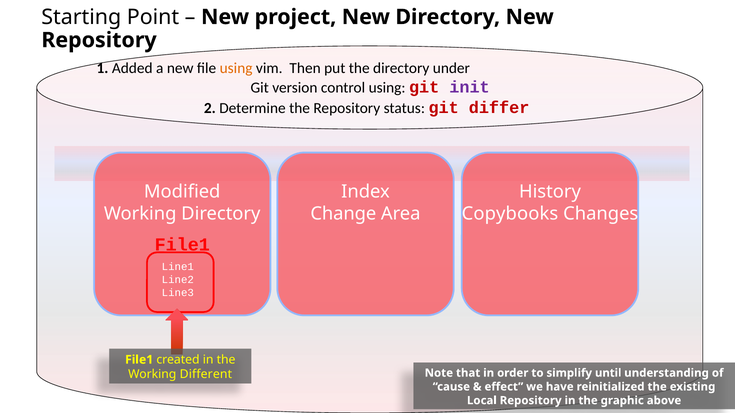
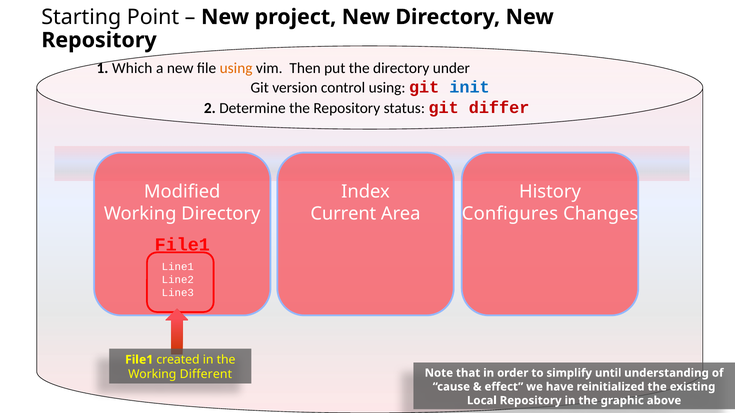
Added: Added -> Which (132, 68)
init colour: purple -> blue (470, 88)
Change: Change -> Current (343, 214)
Copybooks: Copybooks -> Configures (510, 214)
